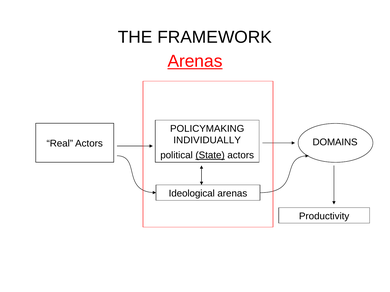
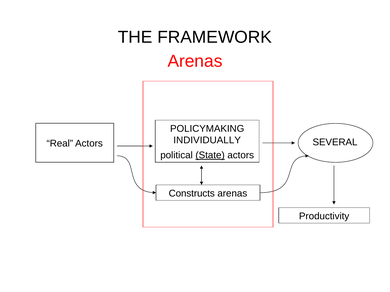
Arenas underline: present -> none (195, 61)
DOMAINS: DOMAINS -> SEVERAL (335, 142)
Ideological: Ideological -> Constructs (192, 194)
